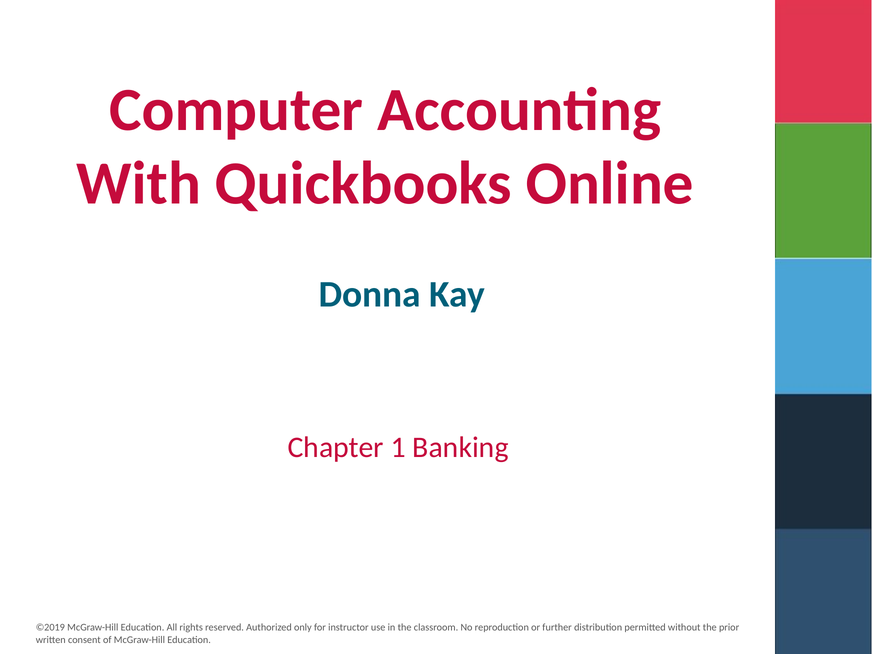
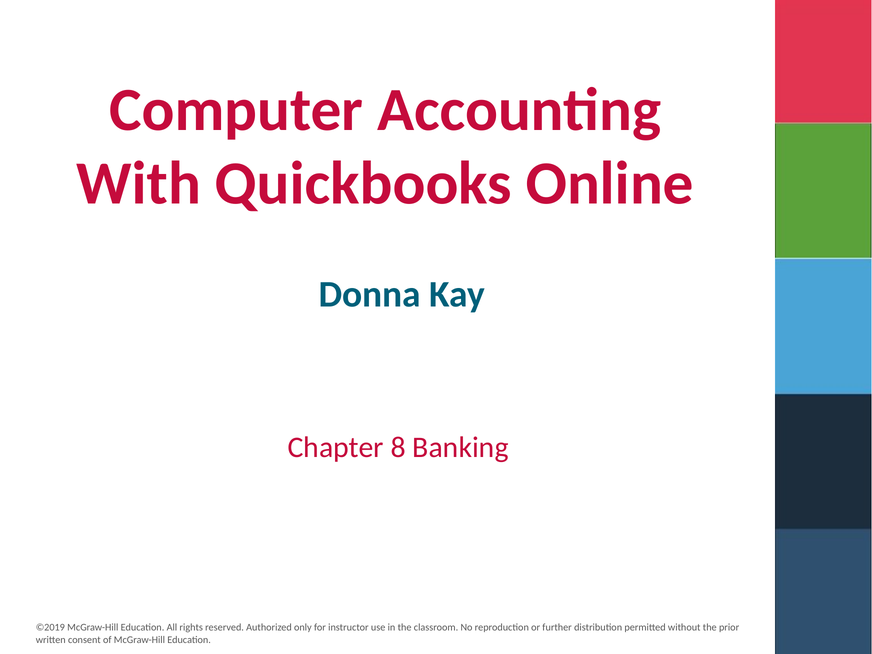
1: 1 -> 8 (398, 447)
